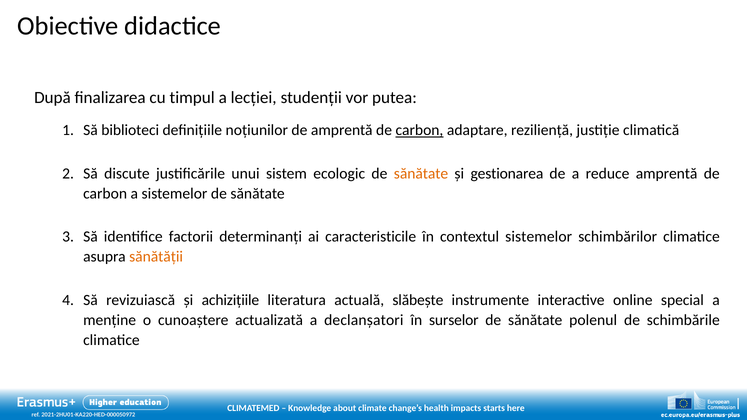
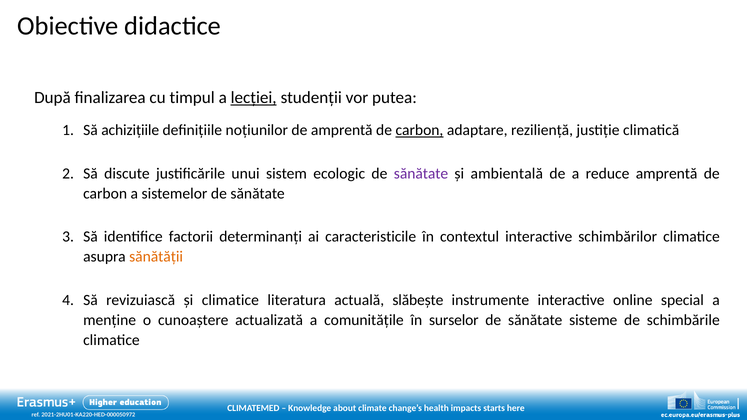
lecției underline: none -> present (254, 98)
biblioteci: biblioteci -> achizițiile (130, 130)
sănătate colour: orange -> purple (421, 174)
gestionarea: gestionarea -> ambientală (507, 174)
contextul sistemelor: sistemelor -> interactive (539, 237)
și achizițiile: achizițiile -> climatice (230, 300)
declanșatori: declanșatori -> comunitățile (364, 320)
polenul: polenul -> sisteme (593, 320)
